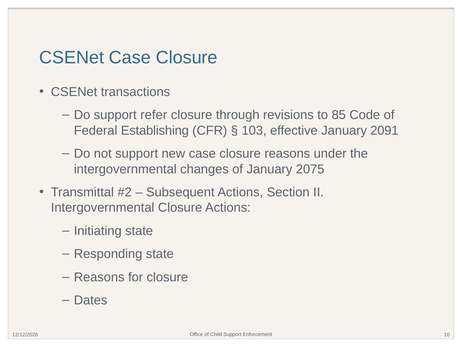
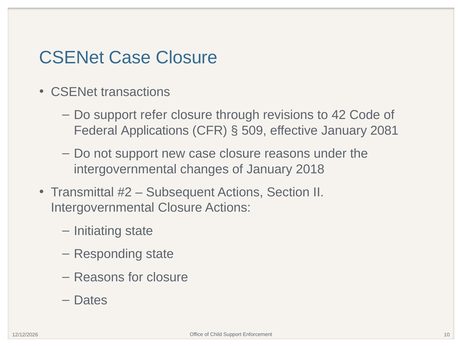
85: 85 -> 42 (339, 115)
Establishing: Establishing -> Applications (155, 130)
103: 103 -> 509 (254, 130)
2091: 2091 -> 2081 (384, 130)
2075: 2075 -> 2018 (310, 169)
